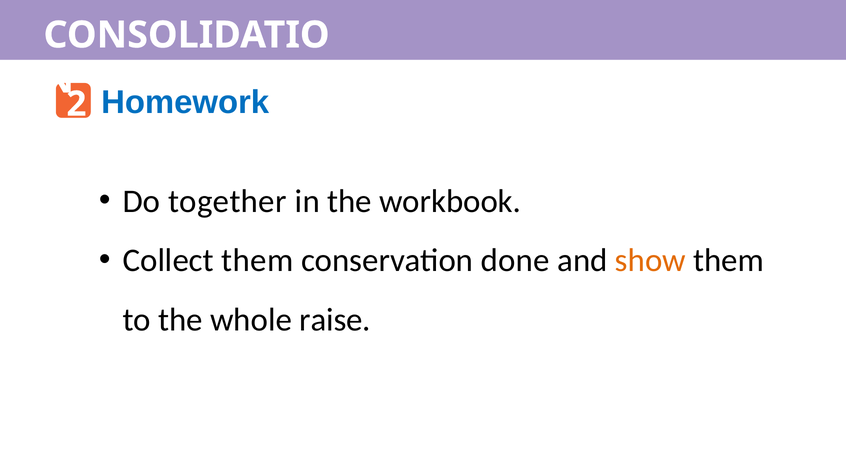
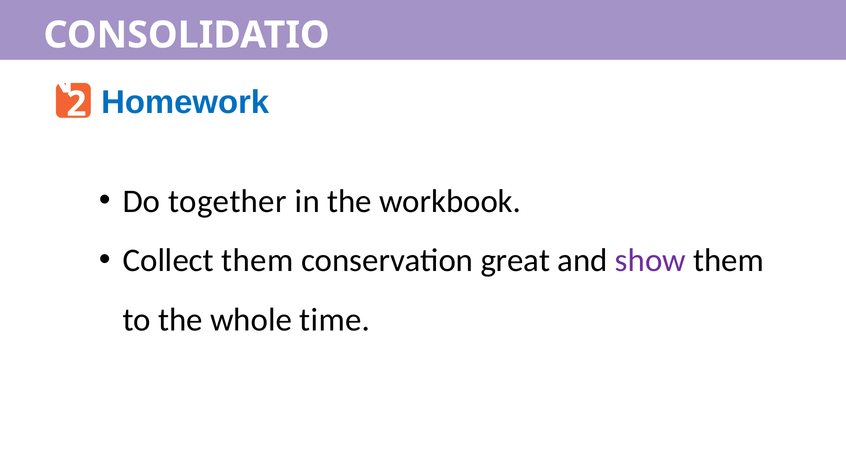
done: done -> great (515, 260)
show colour: orange -> purple (650, 260)
raise: raise -> time (335, 320)
